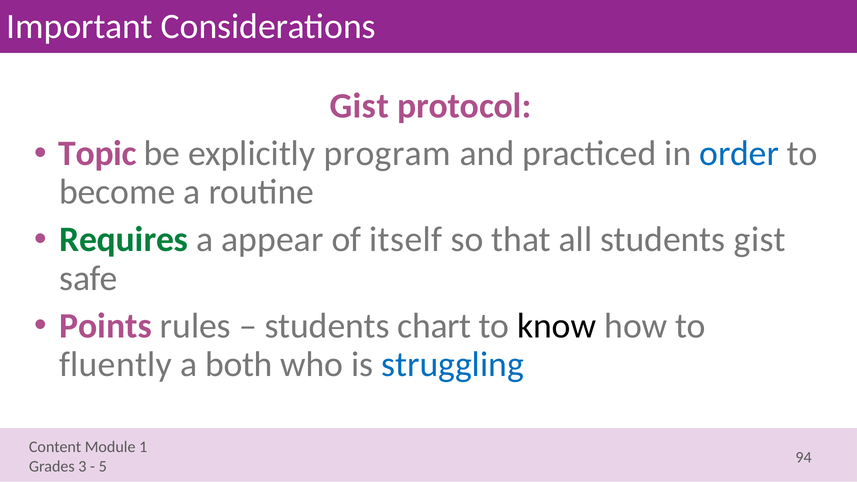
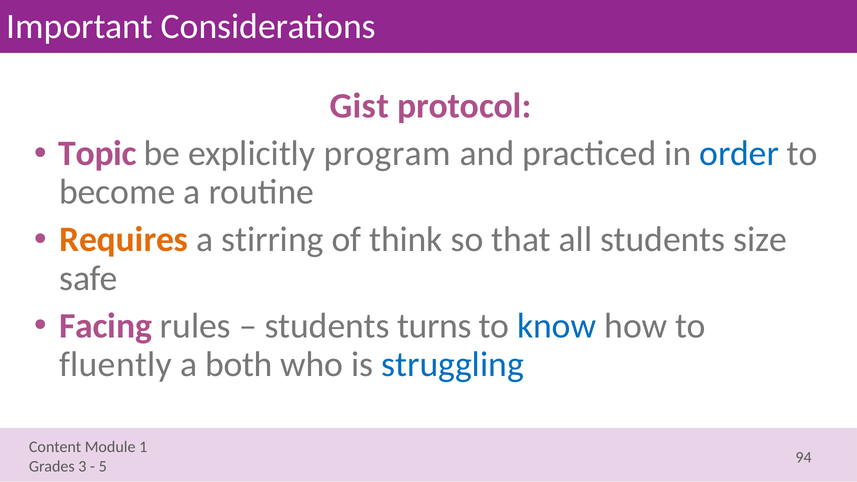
Requires colour: green -> orange (124, 240)
appear: appear -> stirring (272, 240)
itself: itself -> think (406, 240)
students gist: gist -> size (760, 240)
Points: Points -> Facing (106, 326)
chart: chart -> turns (434, 326)
know colour: black -> blue (557, 326)
